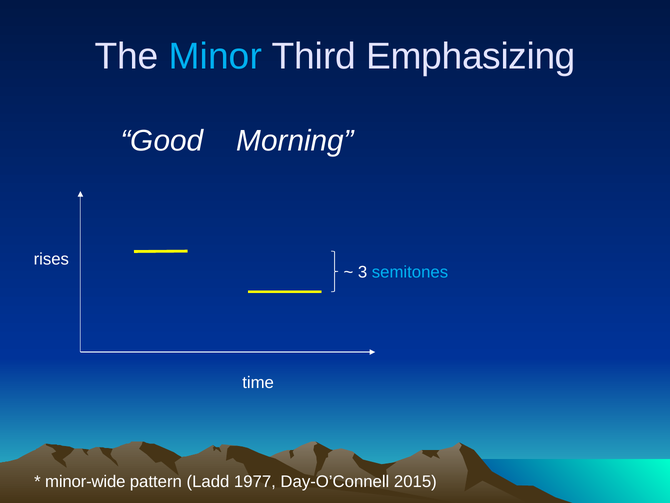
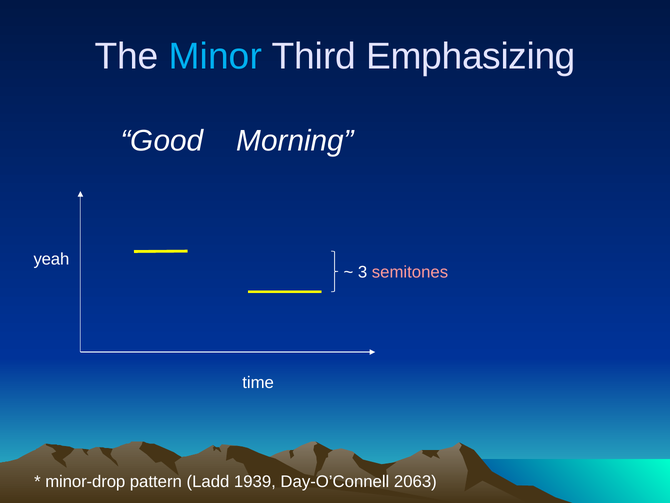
rises: rises -> yeah (51, 259)
semitones colour: light blue -> pink (410, 272)
minor-wide: minor-wide -> minor-drop (85, 481)
1977: 1977 -> 1939 (255, 481)
2015: 2015 -> 2063 (415, 481)
